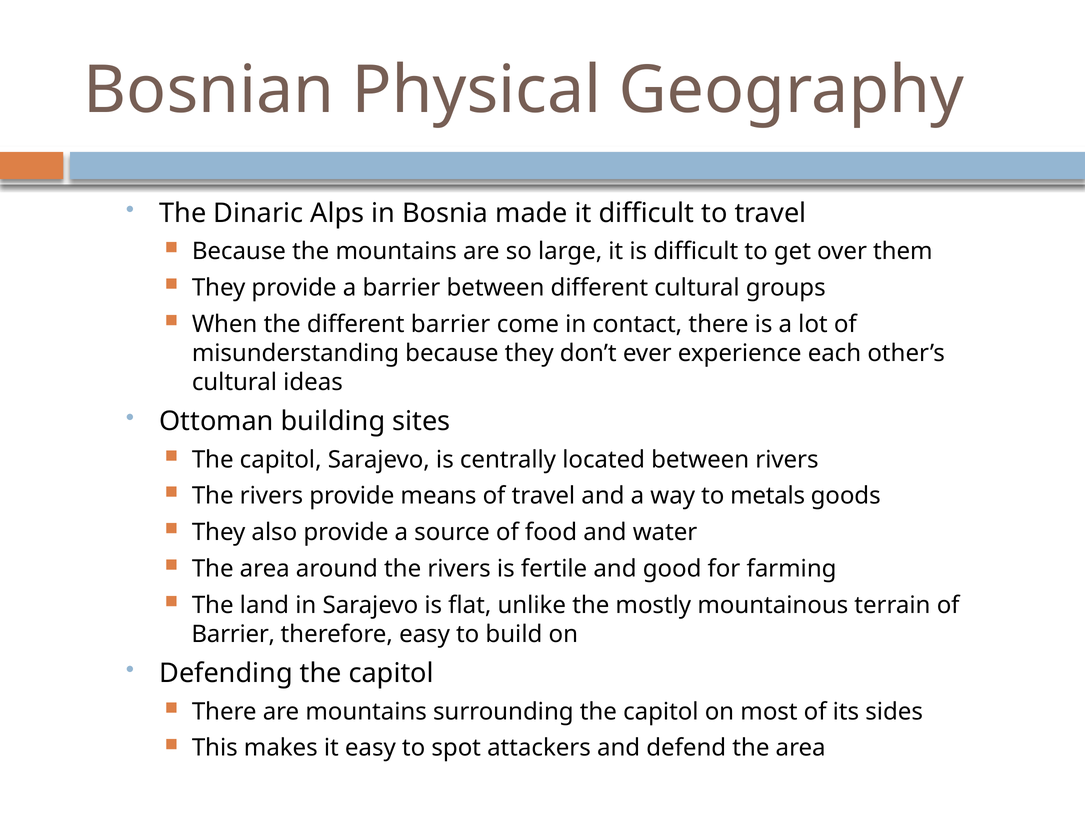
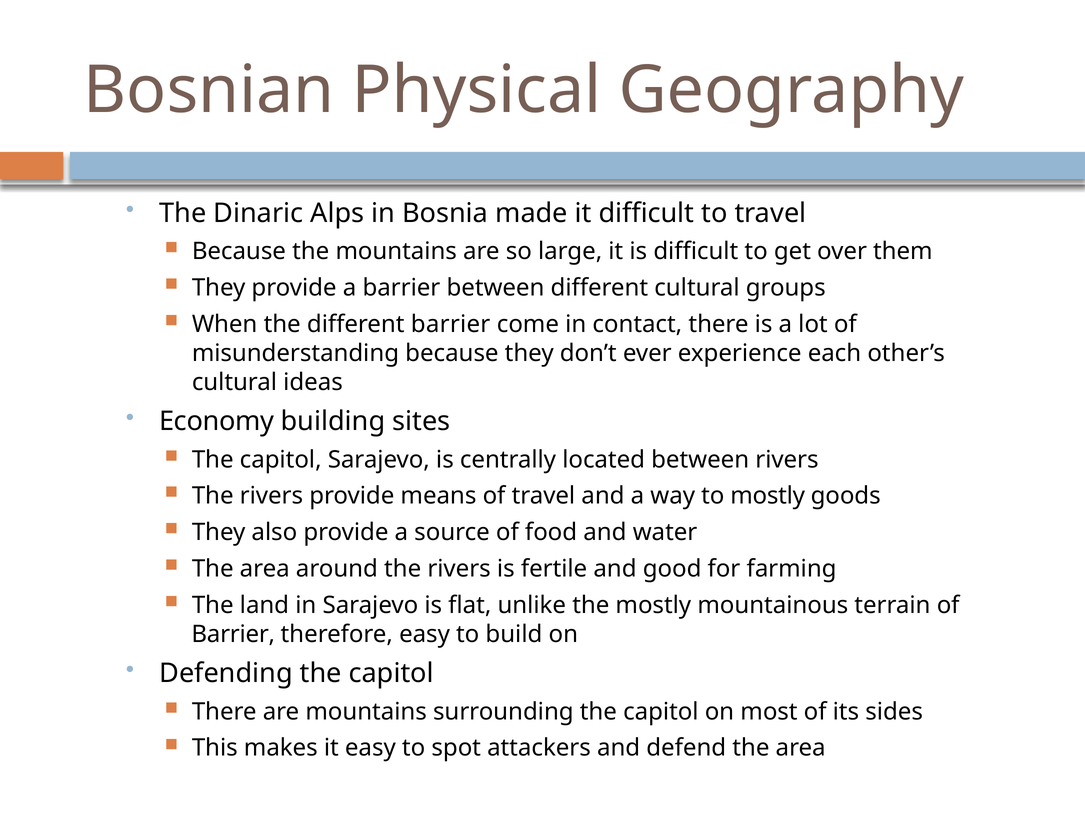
Ottoman: Ottoman -> Economy (217, 421)
to metals: metals -> mostly (768, 496)
